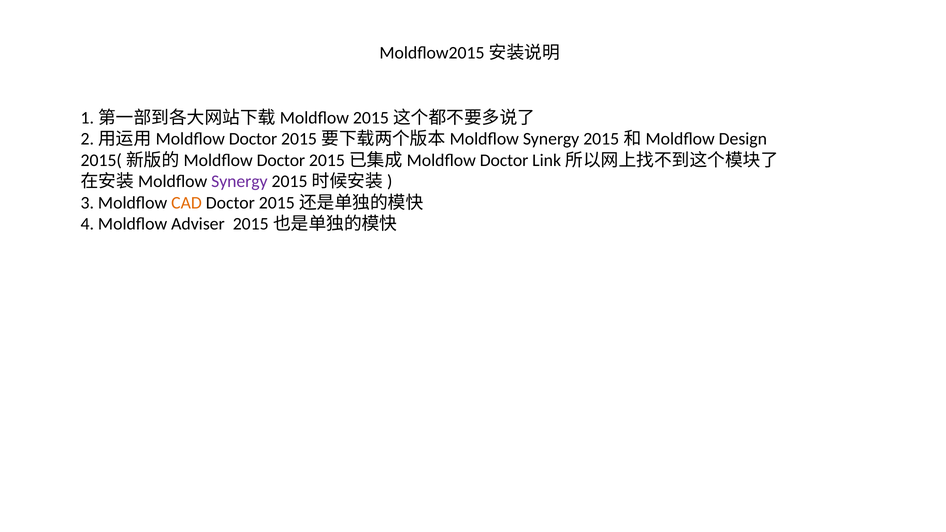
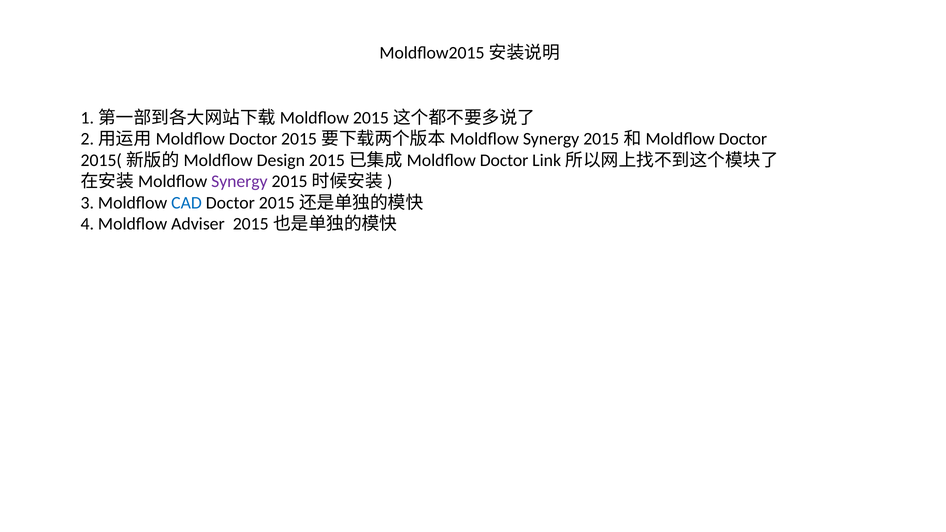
Design: Design -> Doctor (743, 139)
Doctor: Doctor -> Design (281, 160)
CAD colour: orange -> blue (187, 203)
